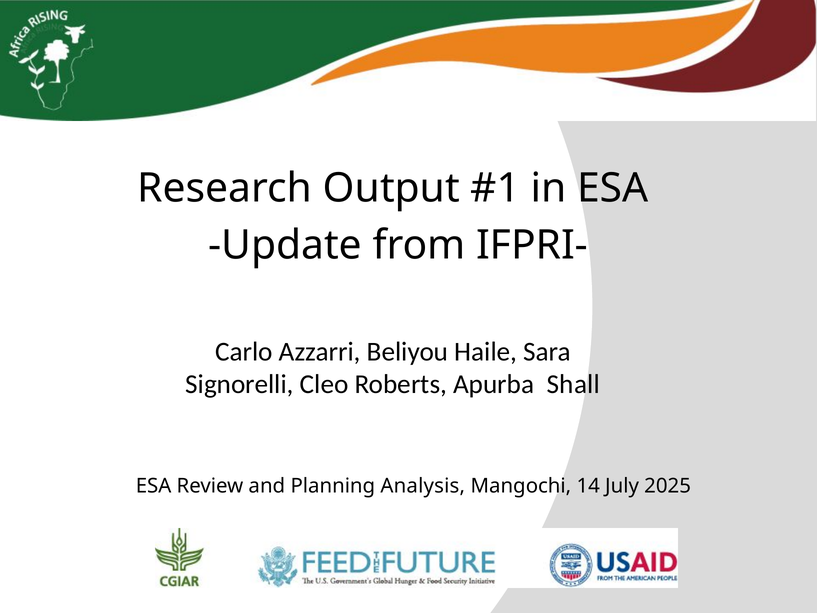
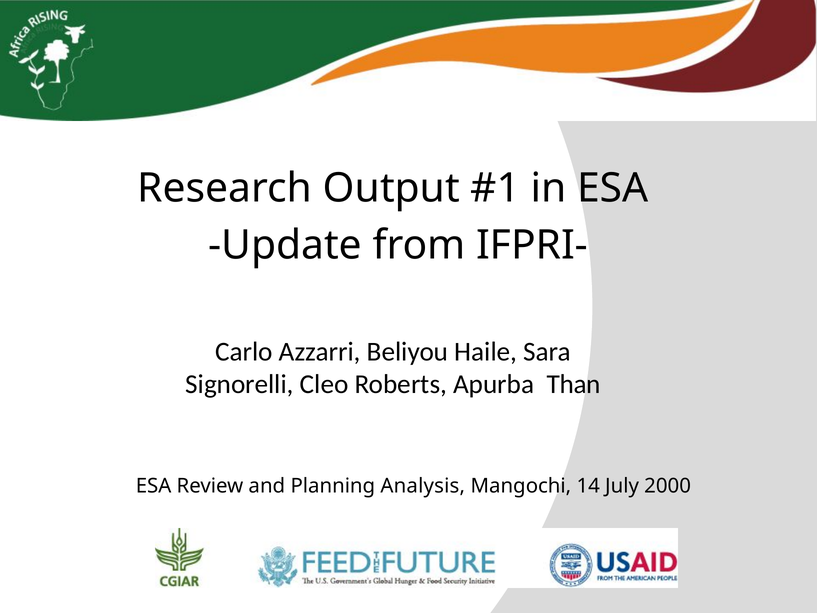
Shall: Shall -> Than (574, 384)
2025: 2025 -> 2000 (668, 486)
